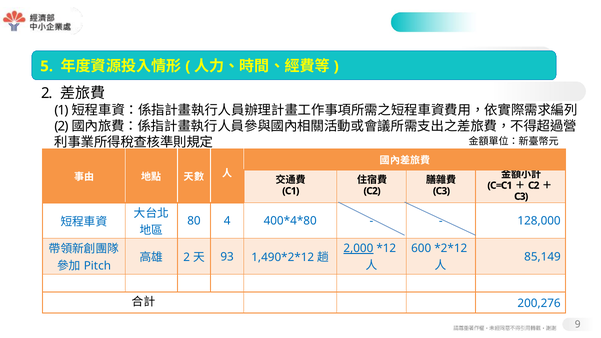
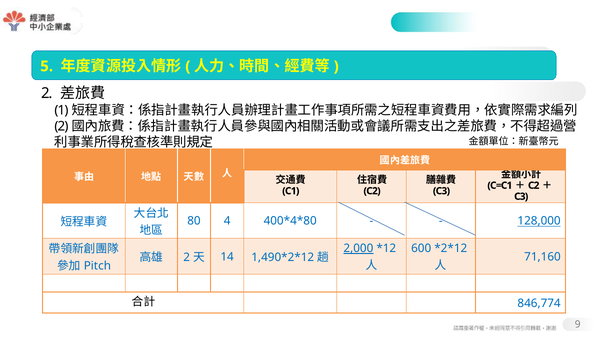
128,000 underline: none -> present (539, 221)
93: 93 -> 14 (227, 257)
85,149: 85,149 -> 71,160 (542, 257)
200,276: 200,276 -> 846,774 (539, 303)
